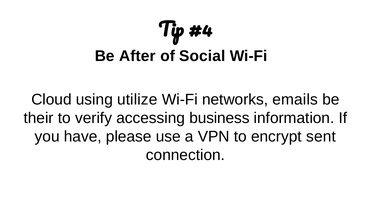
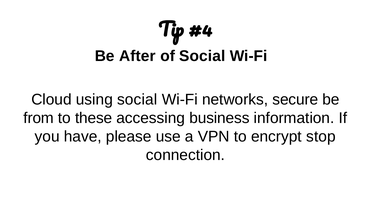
using utilize: utilize -> social (137, 99)
emails: emails -> secure (295, 99)
their: their -> from (39, 118)
verify: verify -> these (94, 118)
sent: sent -> stop (321, 136)
